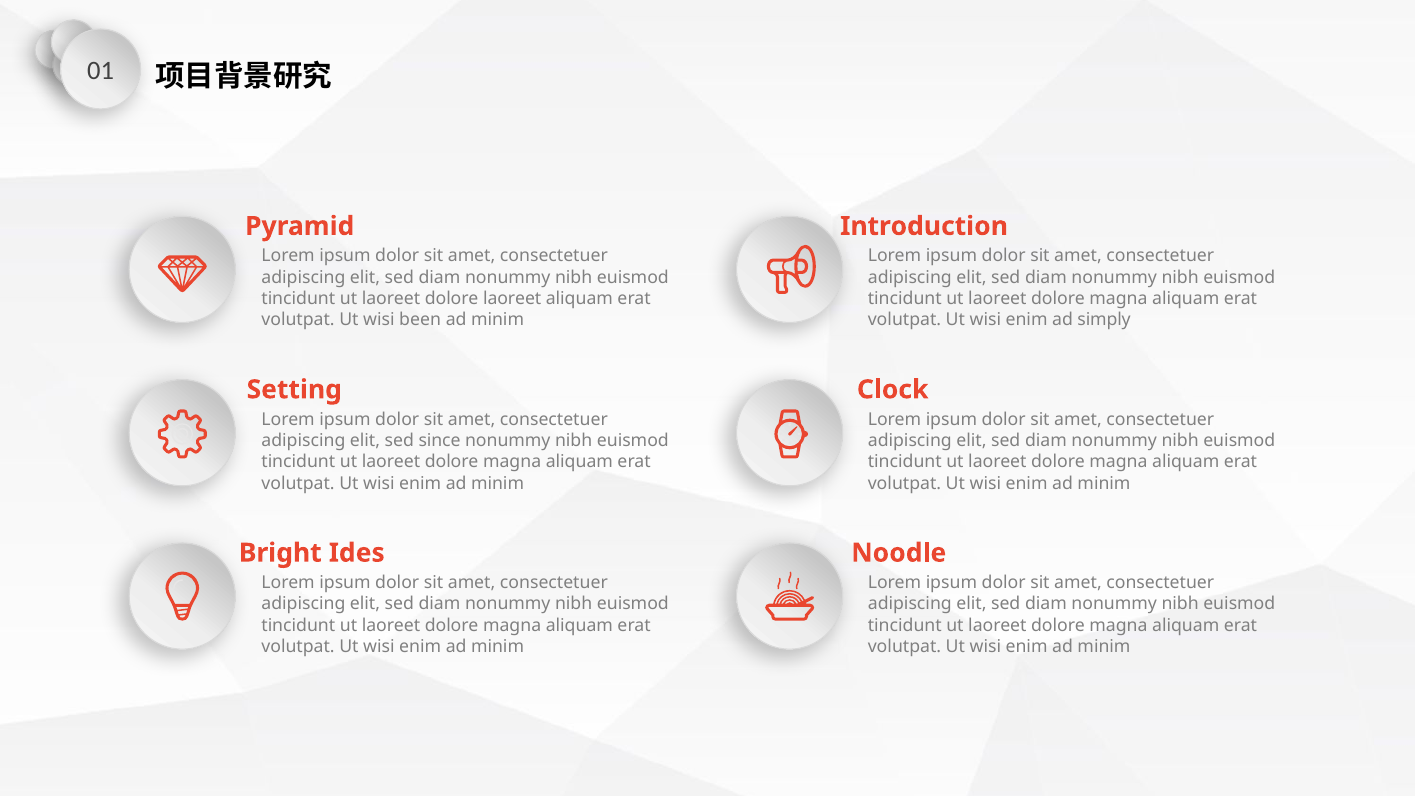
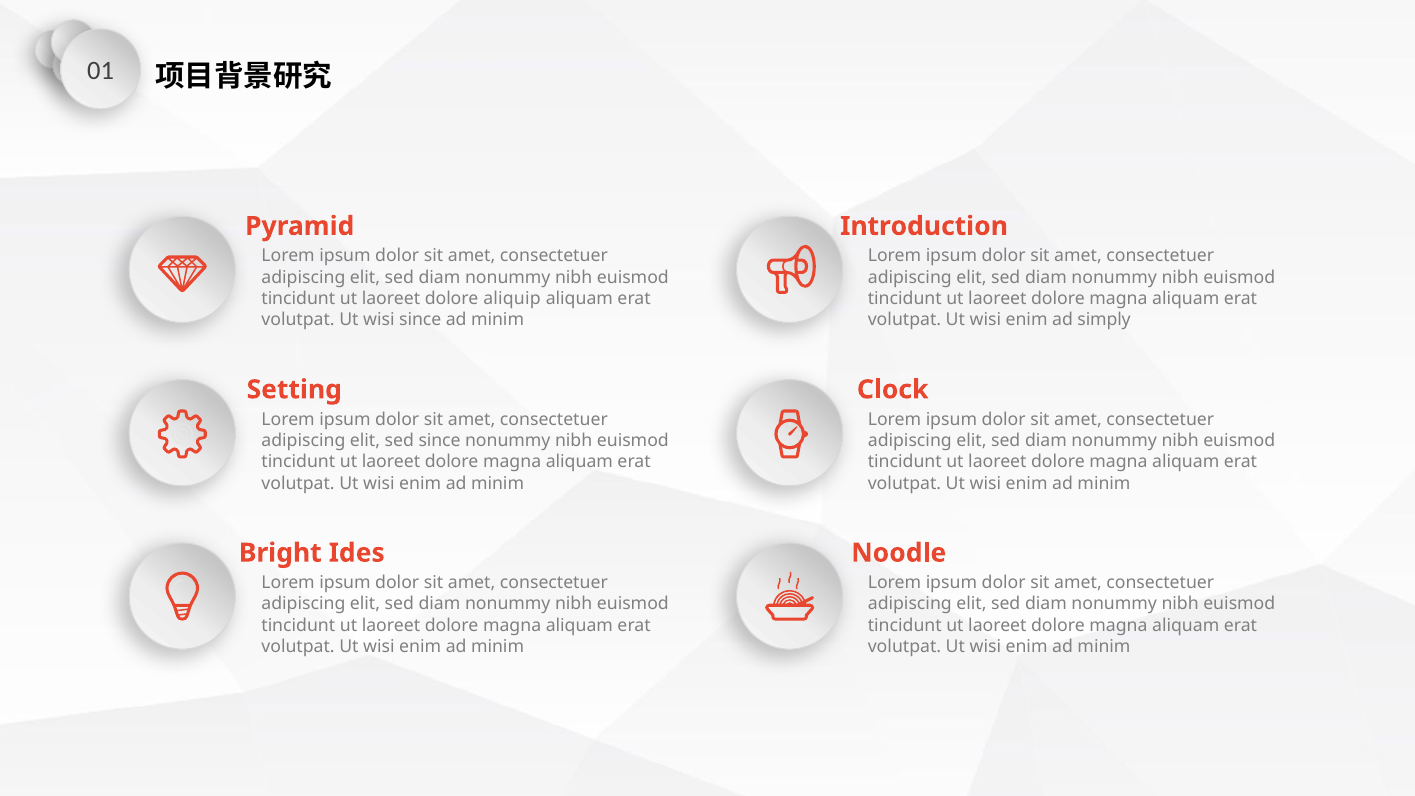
dolore laoreet: laoreet -> aliquip (512, 299)
wisi been: been -> since (420, 320)
